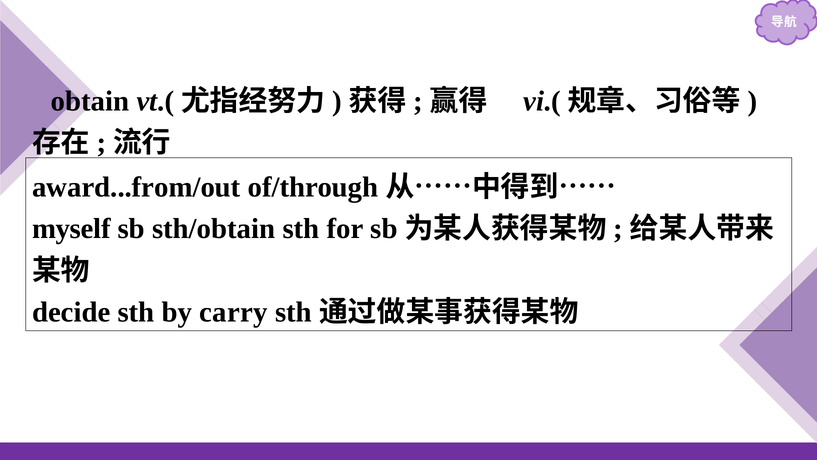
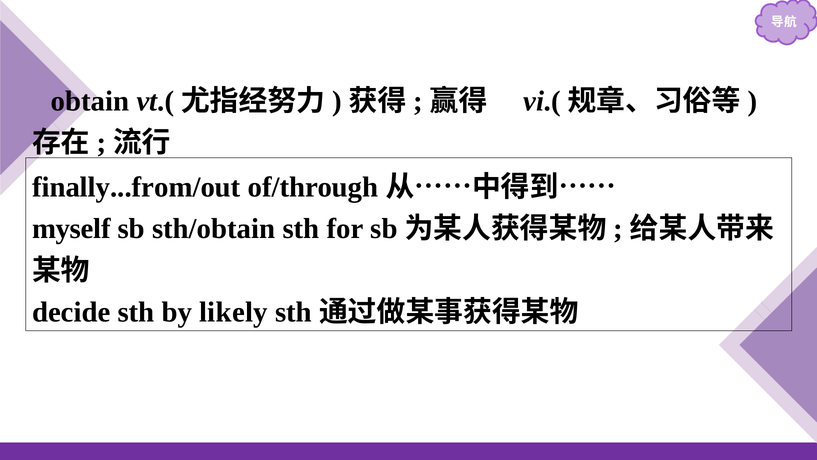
award...from/out: award...from/out -> finally...from/out (136, 187)
carry: carry -> likely (233, 312)
